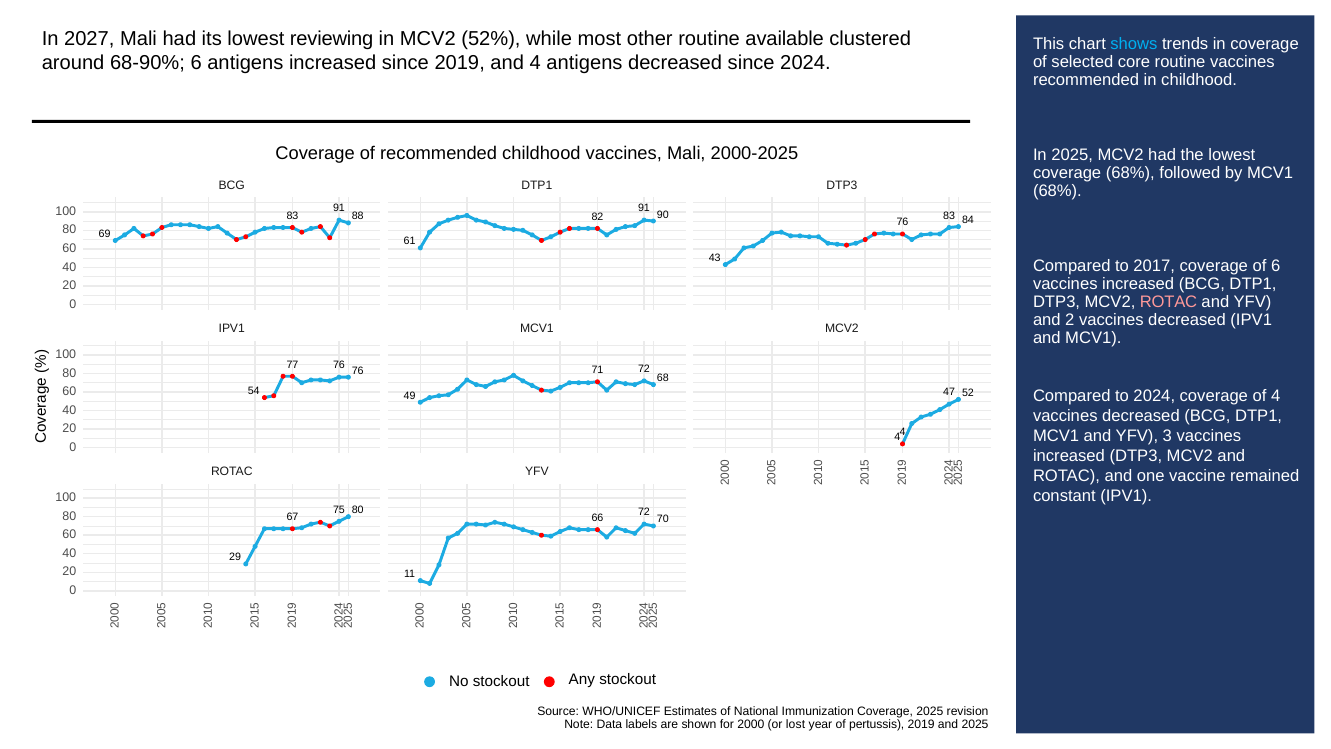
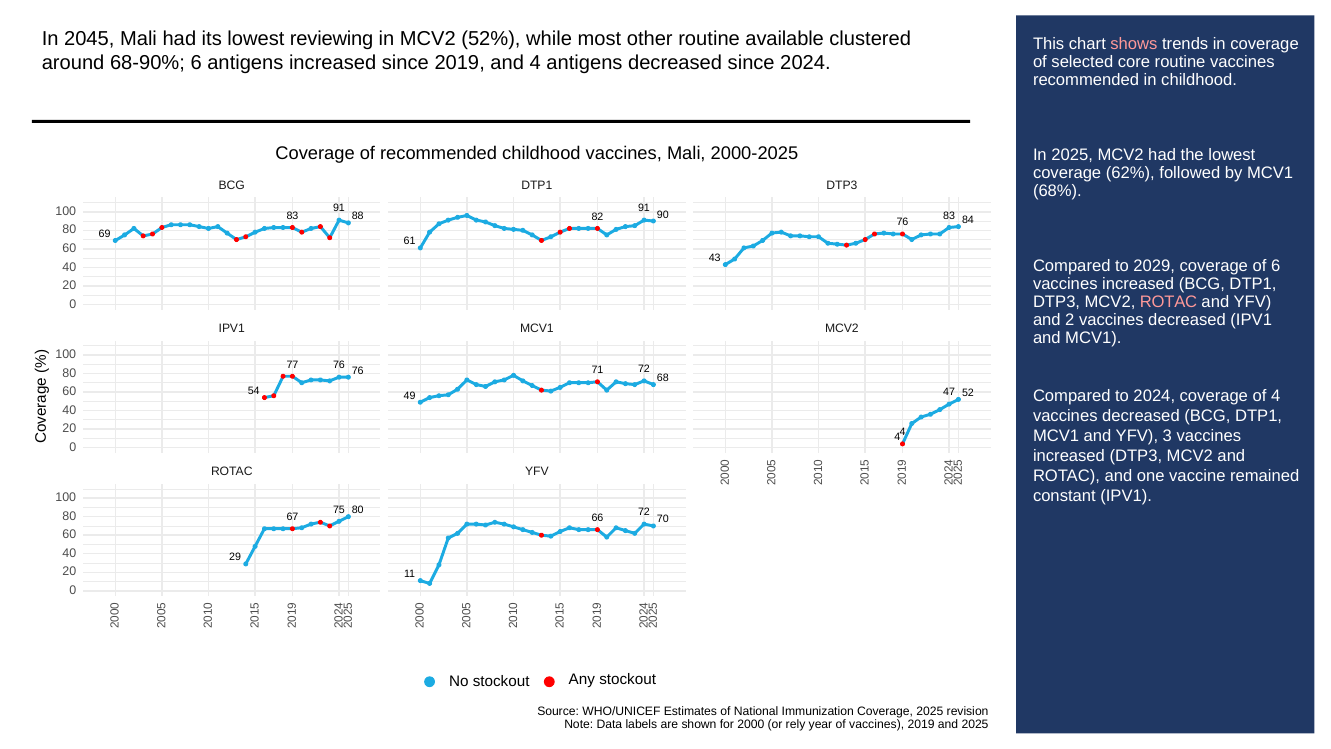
2027: 2027 -> 2045 (89, 38)
shows colour: light blue -> pink (1134, 44)
coverage 68%: 68% -> 62% (1130, 173)
2017: 2017 -> 2029 (1154, 266)
lost: lost -> rely (796, 724)
of pertussis: pertussis -> vaccines (877, 724)
